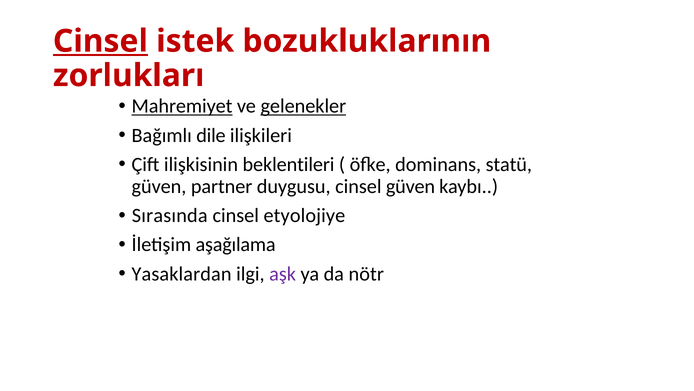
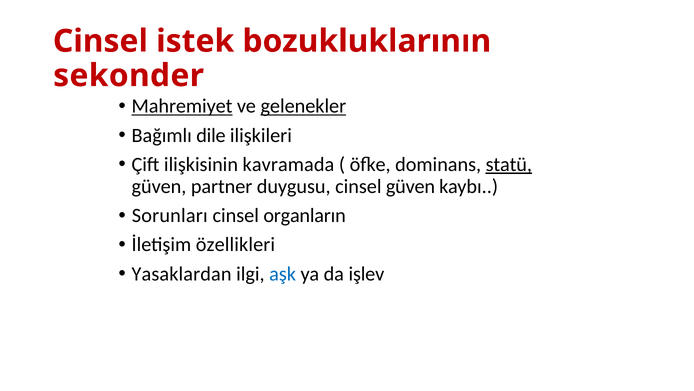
Cinsel underline: present -> none (100, 41)
zorlukları: zorlukları -> sekonder (129, 75)
beklentileri: beklentileri -> kavramada (288, 164)
statü underline: none -> present (509, 164)
Sırasında: Sırasında -> Sorunları (170, 215)
etyolojiye: etyolojiye -> organların (305, 215)
aşağılama: aşağılama -> özellikleri (235, 244)
aşk colour: purple -> blue (283, 273)
nötr: nötr -> işlev (366, 273)
